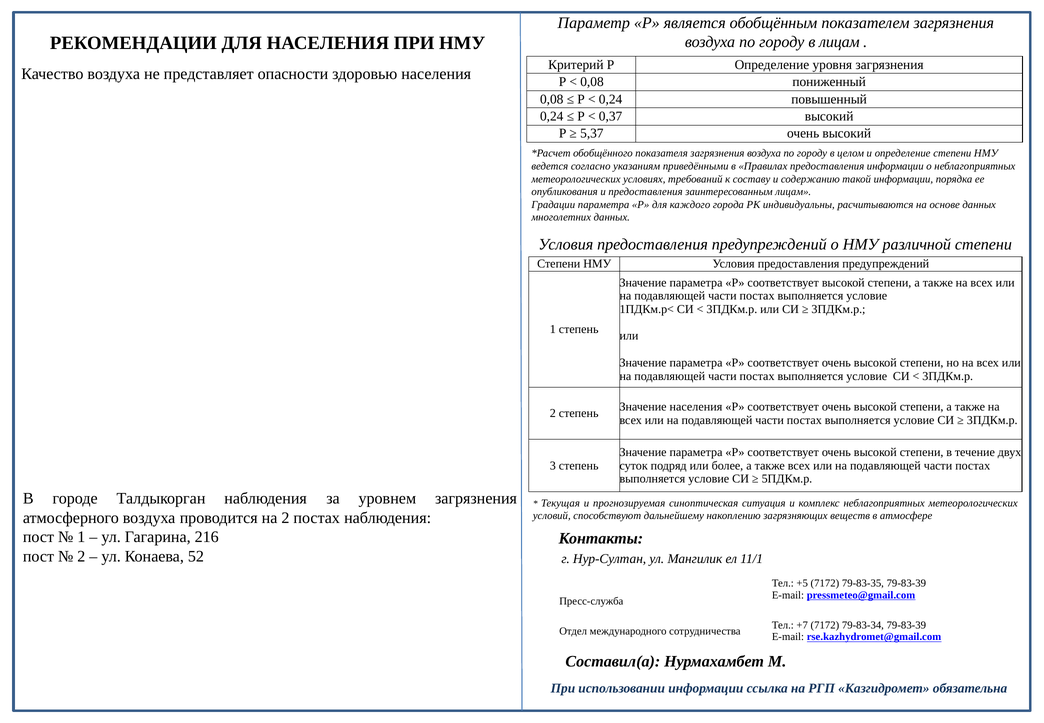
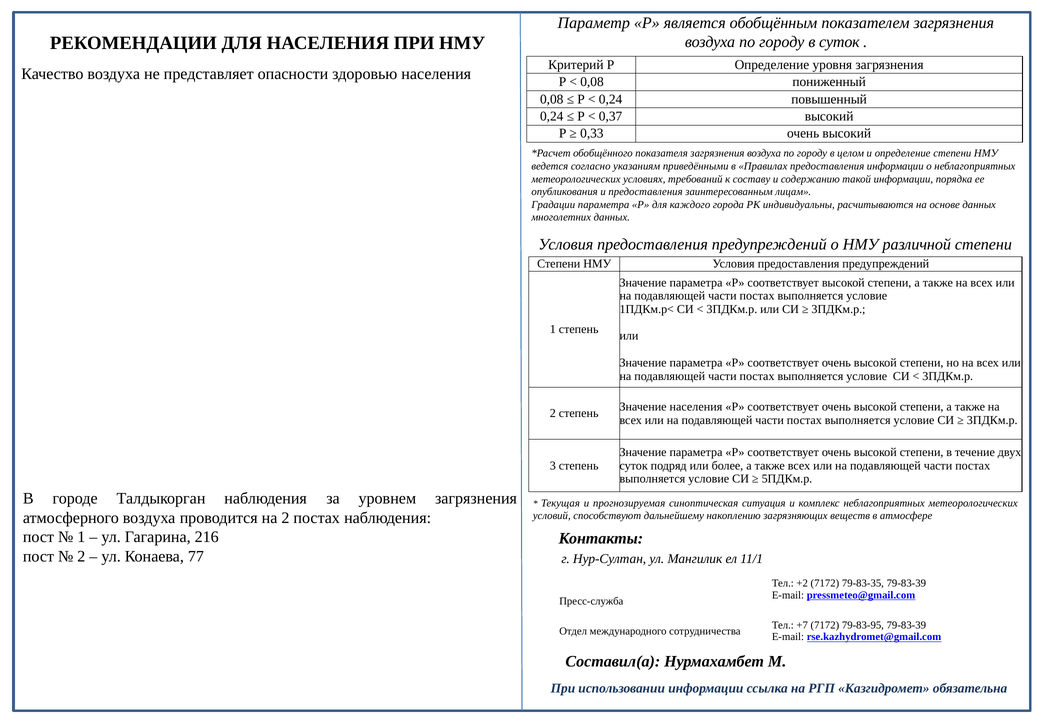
в лицам: лицам -> суток (839, 42)
5,37: 5,37 -> 0,33 (592, 134)
52: 52 -> 77 (196, 556)
+5: +5 -> +2 (802, 583)
79-83-34: 79-83-34 -> 79-83-95 (863, 625)
